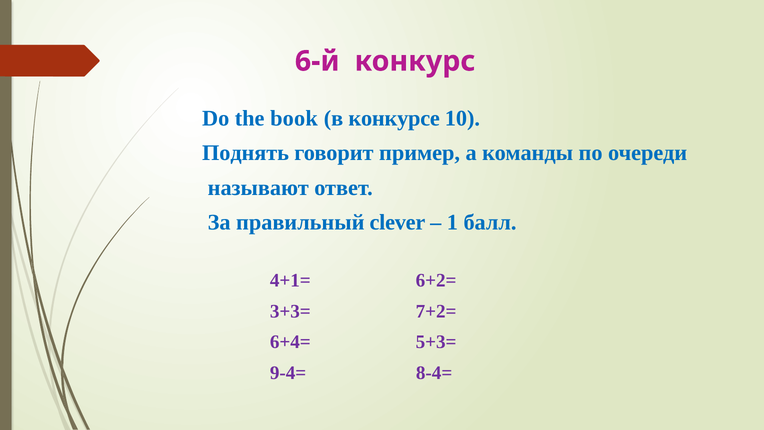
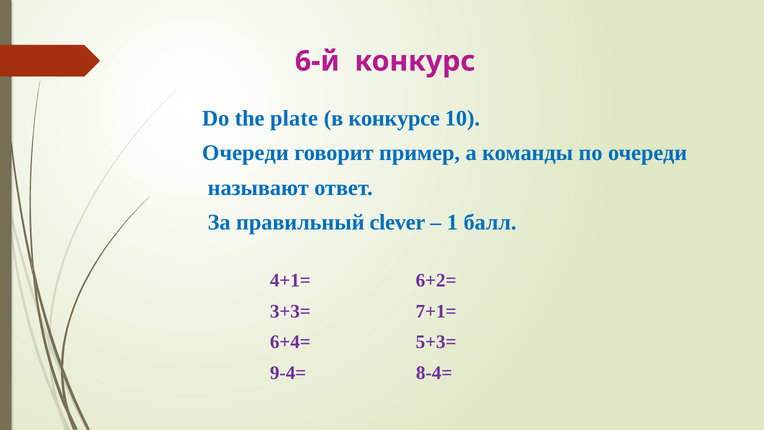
book: book -> plate (294, 118)
Поднять: Поднять -> Очереди (245, 153)
7+2=: 7+2= -> 7+1= (436, 311)
